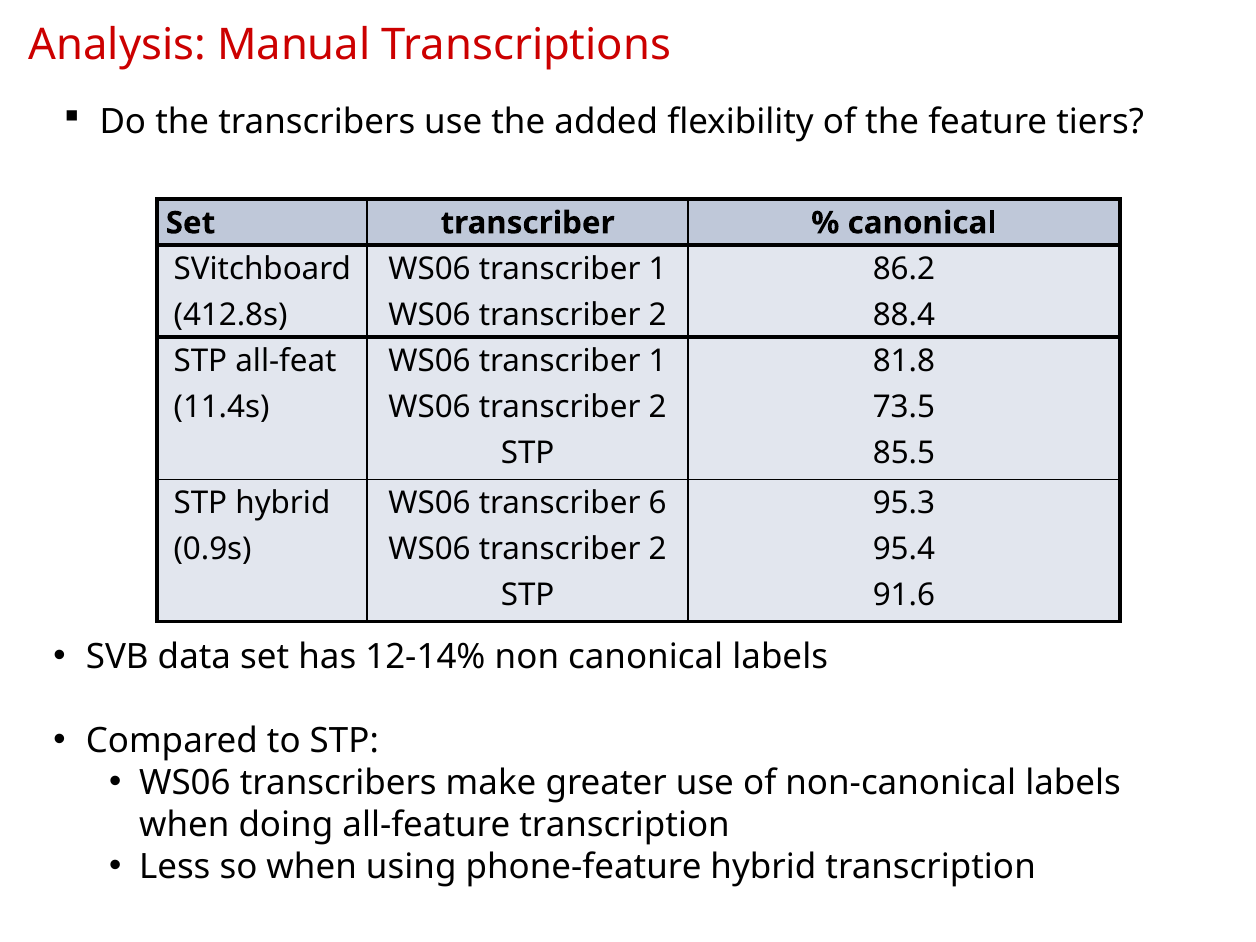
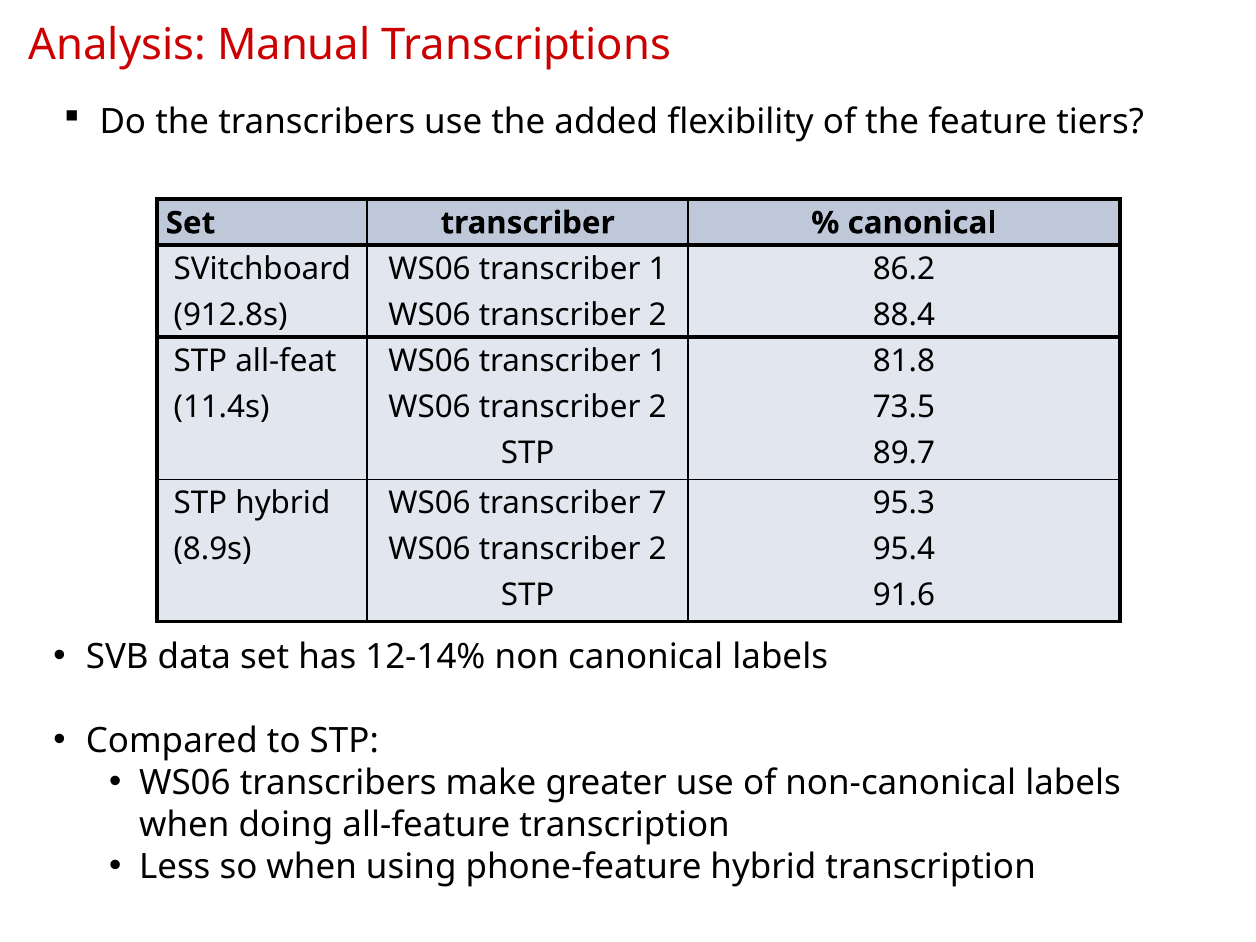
412.8s: 412.8s -> 912.8s (231, 315)
85.5: 85.5 -> 89.7 (904, 453)
6: 6 -> 7 (658, 504)
0.9s: 0.9s -> 8.9s (213, 550)
